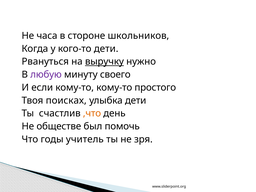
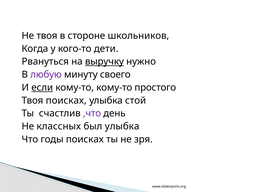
Не часа: часа -> твоя (47, 36)
если underline: none -> present (42, 88)
улыбка дети: дети -> стой (136, 100)
,что colour: orange -> purple (92, 113)
обществе: обществе -> классных (59, 126)
был помочь: помочь -> улыбка (122, 126)
годы учитель: учитель -> поисках (85, 139)
